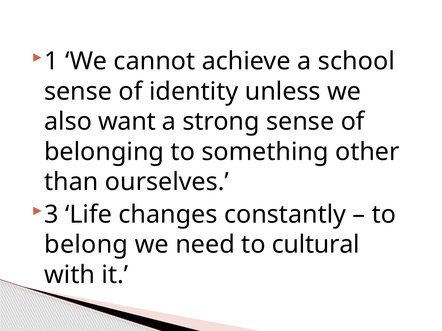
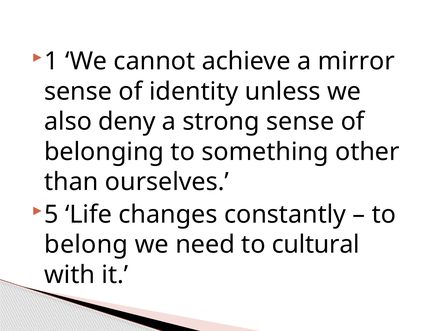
school: school -> mirror (356, 61)
want: want -> deny (127, 122)
3: 3 -> 5 (51, 215)
